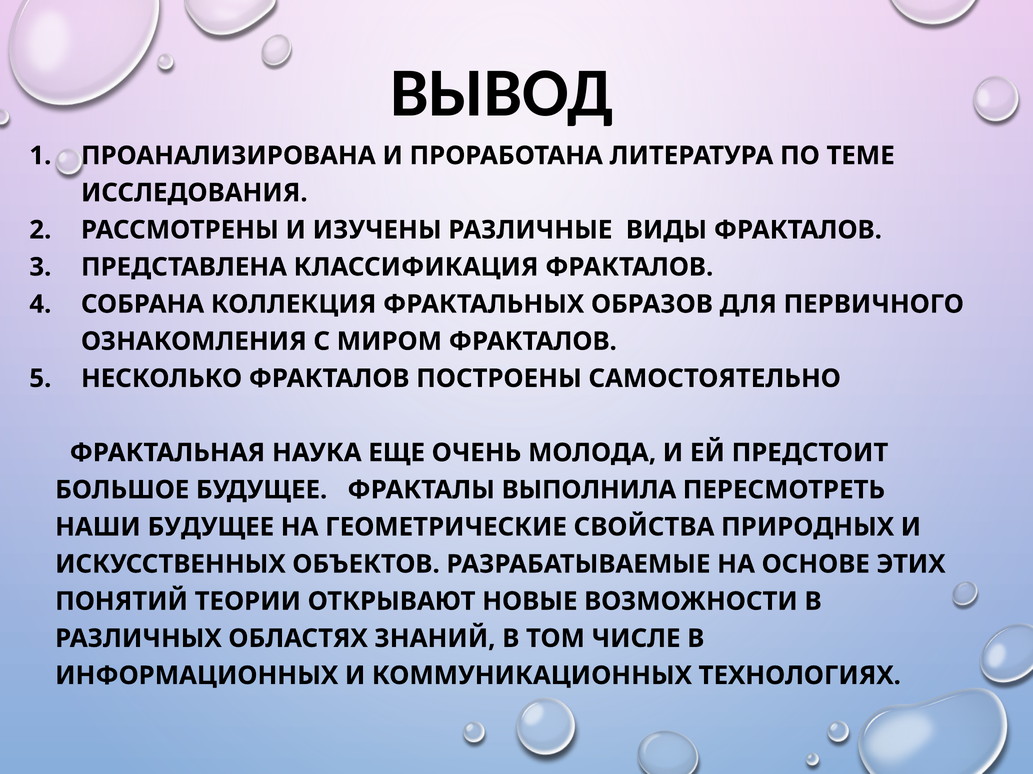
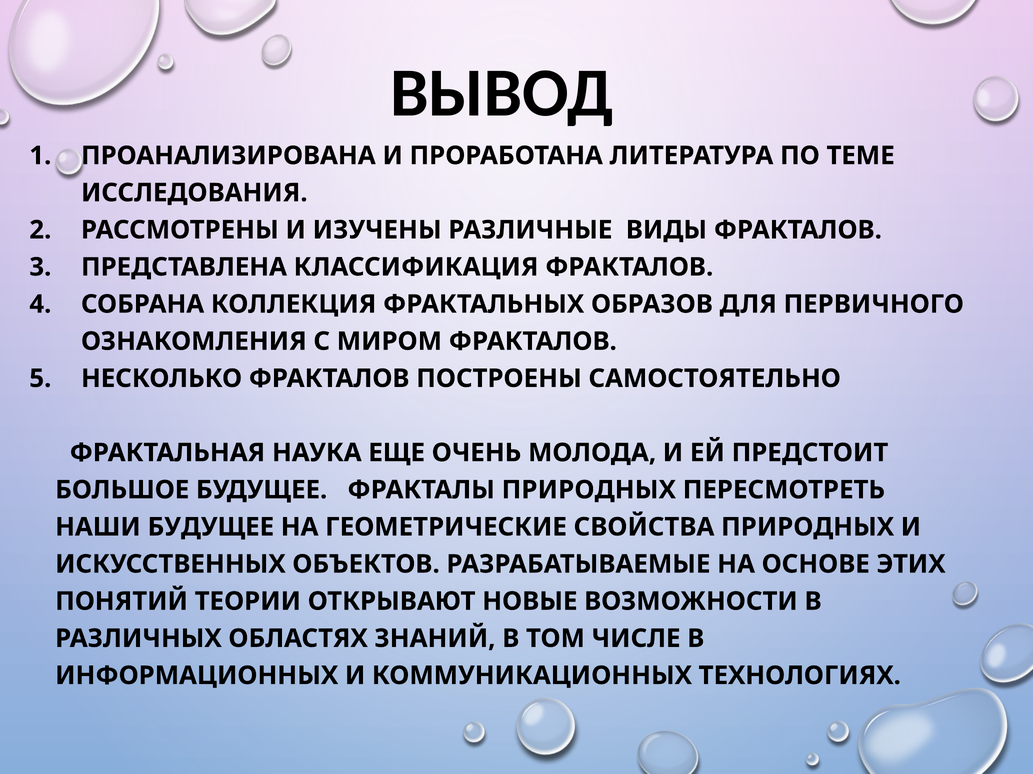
ФРАКТАЛЫ ВЫПОЛНИЛА: ВЫПОЛНИЛА -> ПРИРОДНЫХ (589, 490)
